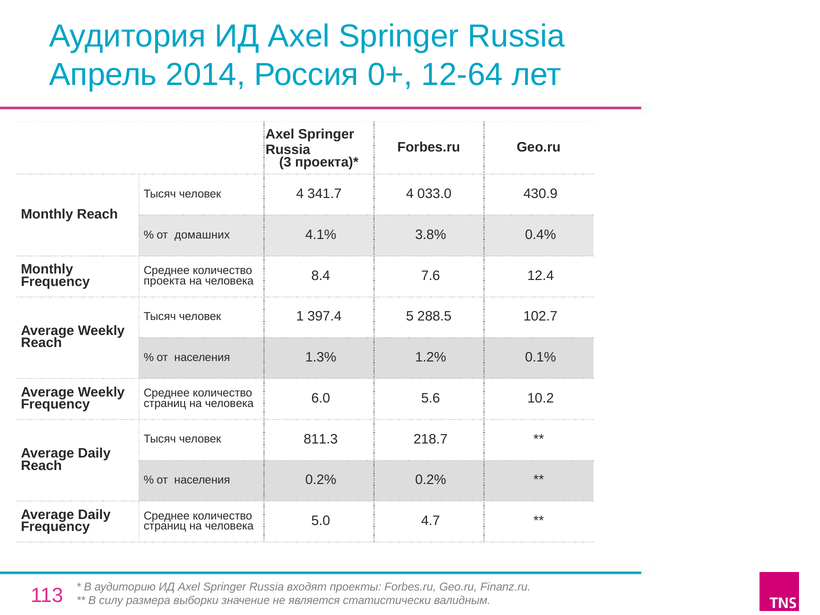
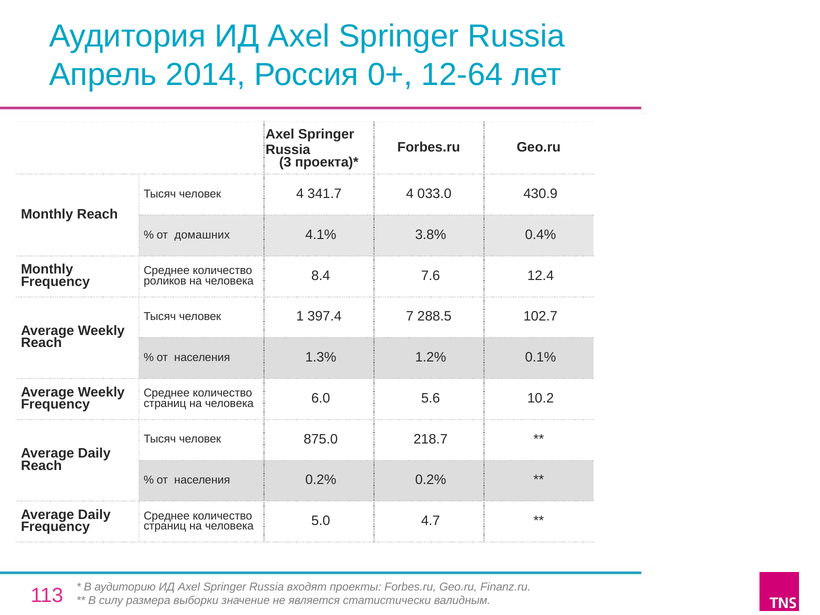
проекта: проекта -> роликов (165, 281)
5: 5 -> 7 (410, 316)
811.3: 811.3 -> 875.0 (321, 439)
